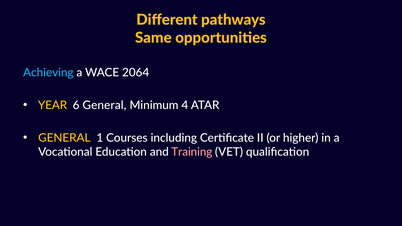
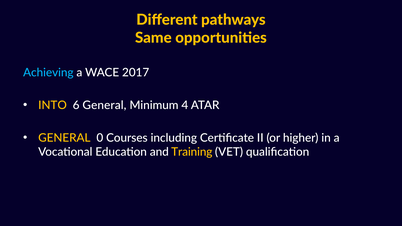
2064: 2064 -> 2017 (136, 73)
YEAR: YEAR -> INTO (53, 105)
1: 1 -> 0 (100, 138)
Training colour: pink -> yellow (192, 152)
